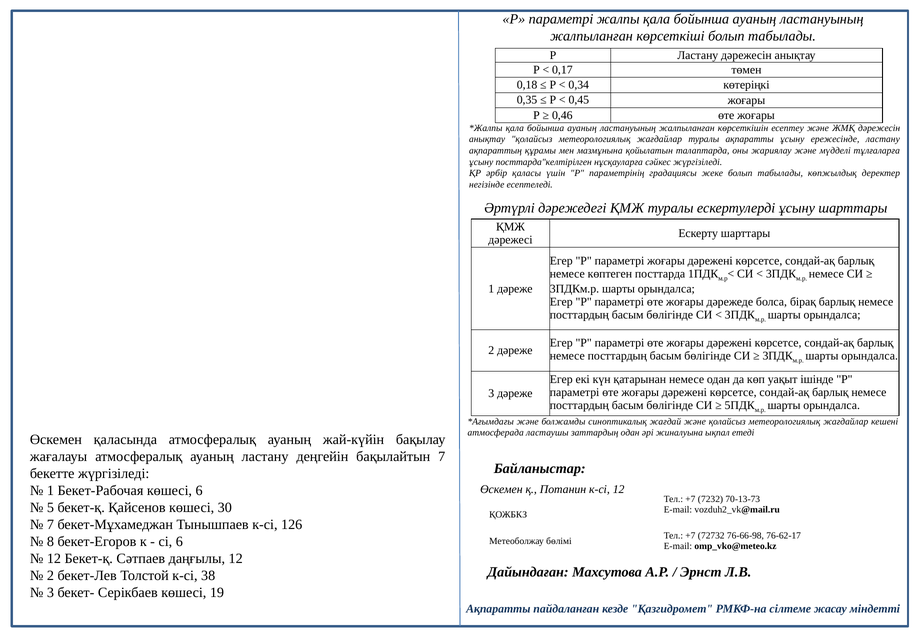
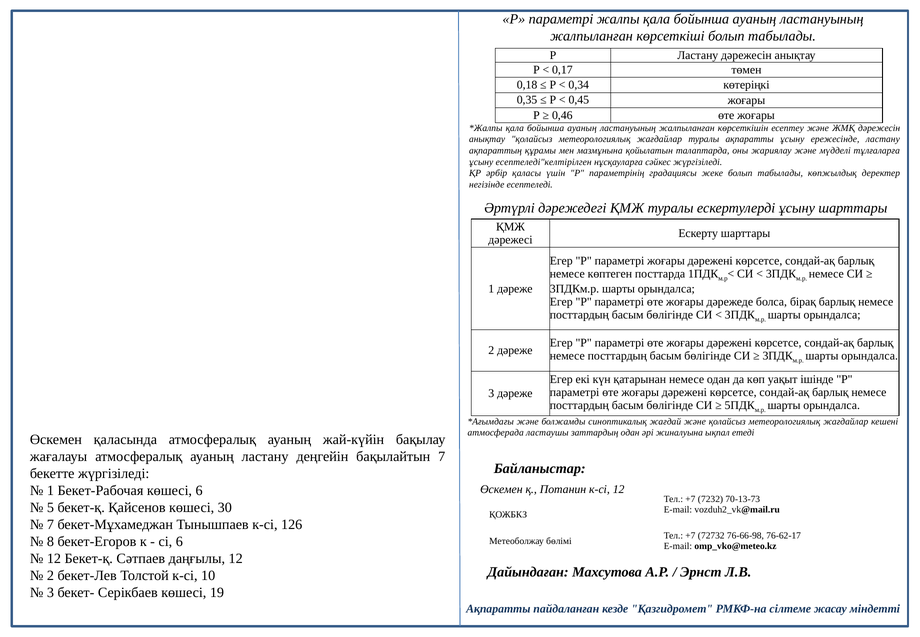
посттарда"келтірілген: посттарда"келтірілген -> есептеледі"келтірілген (544, 162)
38: 38 -> 10 (208, 576)
